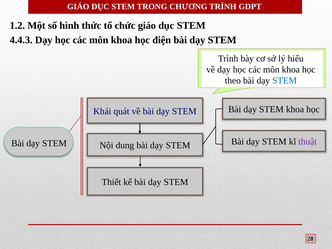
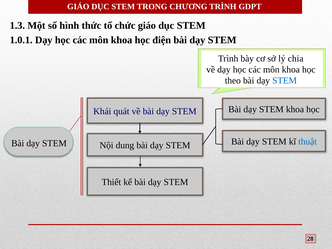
1.2: 1.2 -> 1.3 (17, 26)
4.4.3: 4.4.3 -> 1.0.1 (21, 40)
hiểu: hiểu -> chia (296, 58)
thuật colour: purple -> blue (308, 142)
